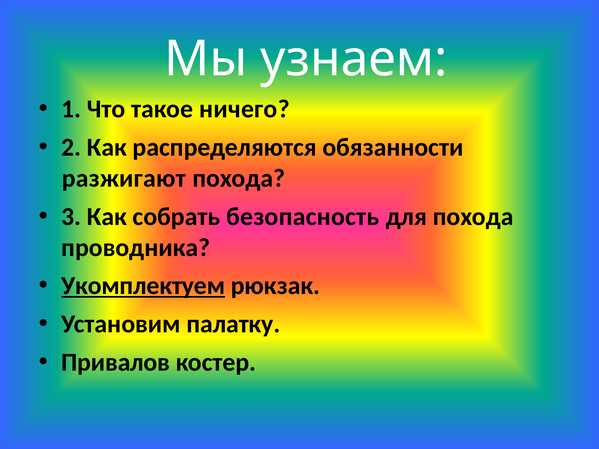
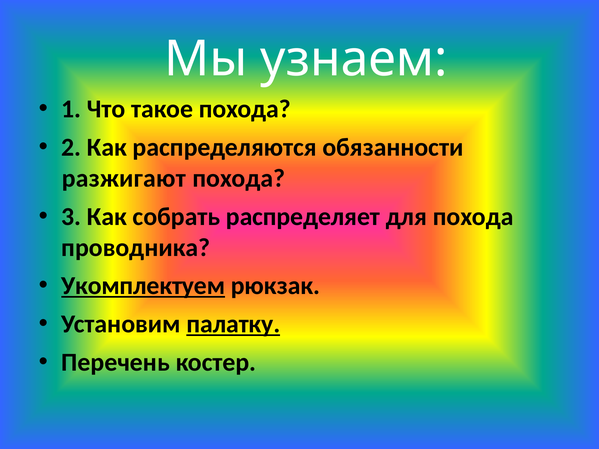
такое ничего: ничего -> похода (245, 109)
безопасность: безопасность -> распределяет (303, 217)
палатку underline: none -> present (233, 324)
Привалов: Привалов -> Перечень (116, 362)
